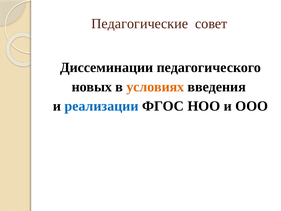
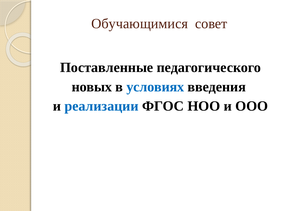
Педагогические: Педагогические -> Обучающимися (140, 24)
Диссеминации: Диссеминации -> Поставленные (107, 67)
условиях colour: orange -> blue (155, 87)
